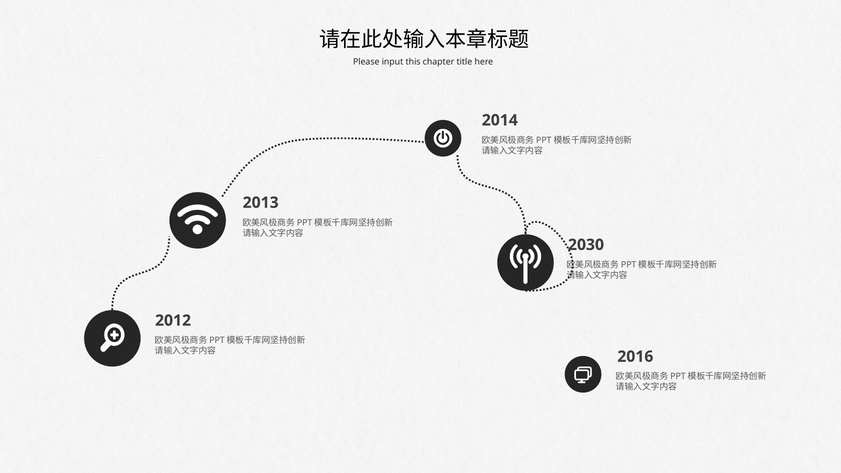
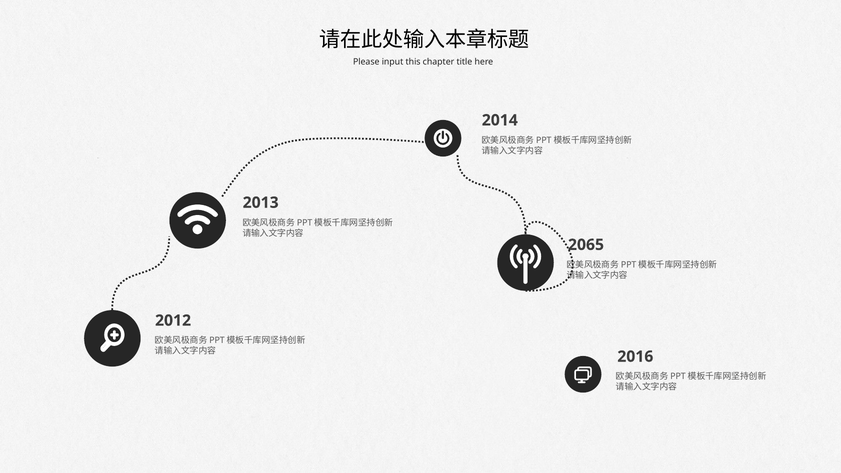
2030: 2030 -> 2065 (586, 245)
